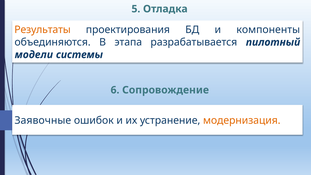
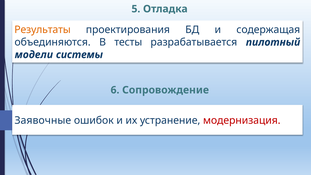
компоненты: компоненты -> содержащая (268, 30)
этапа: этапа -> тесты (128, 42)
модернизация colour: orange -> red (242, 120)
